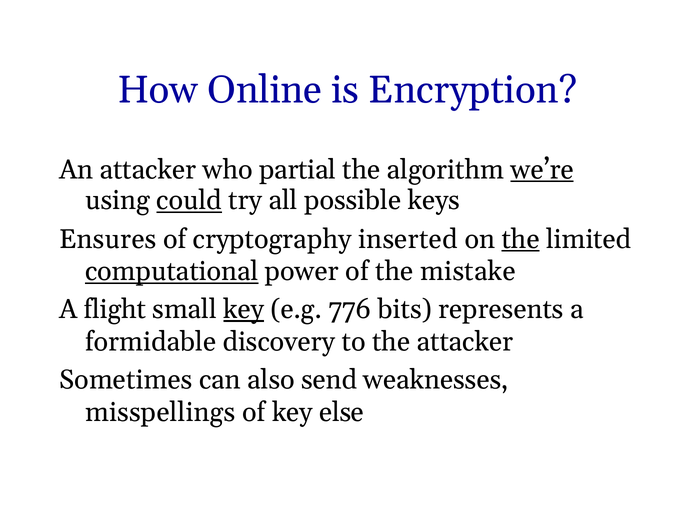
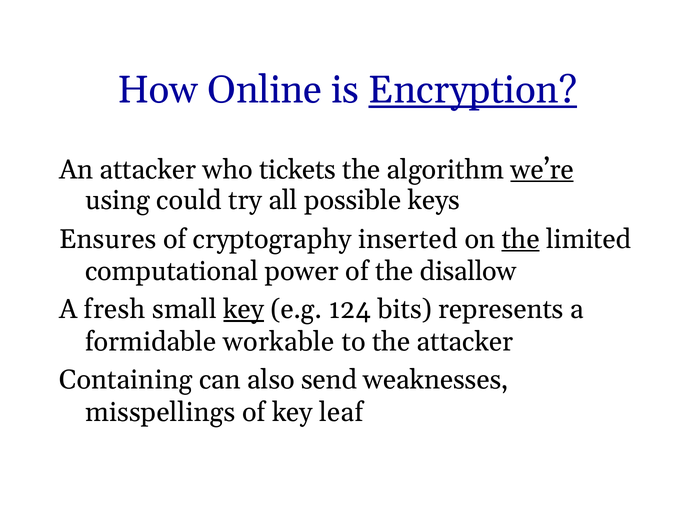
Encryption underline: none -> present (473, 90)
partial: partial -> tickets (298, 170)
could underline: present -> none (189, 201)
computational underline: present -> none (172, 272)
mistake: mistake -> disallow (468, 272)
flight: flight -> fresh (115, 310)
776: 776 -> 124 (350, 310)
discovery: discovery -> workable (279, 342)
Sometimes: Sometimes -> Containing (126, 380)
else: else -> leaf (341, 412)
